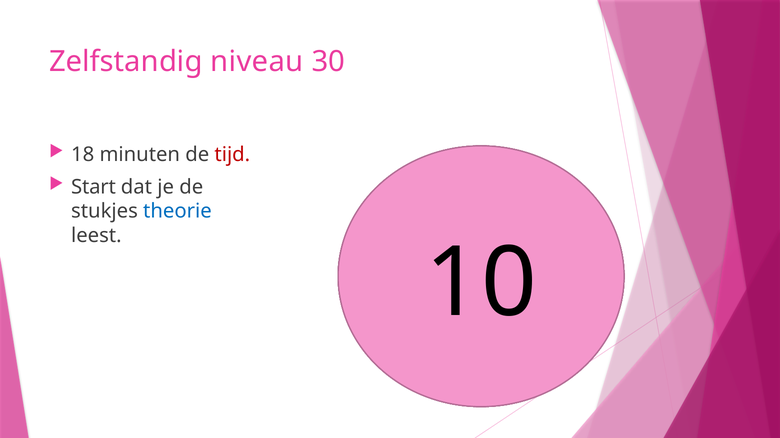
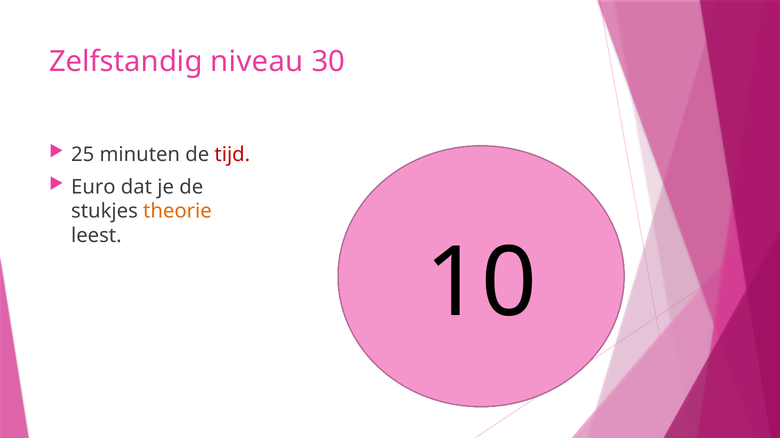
18: 18 -> 25 (83, 155)
Start: Start -> Euro (93, 187)
theorie colour: blue -> orange (177, 212)
